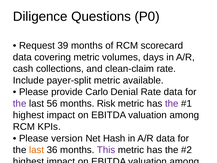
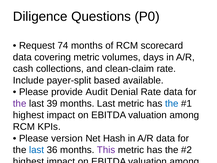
39: 39 -> 74 (63, 46)
payer-split metric: metric -> based (107, 80)
Carlo: Carlo -> Audit (97, 92)
56: 56 -> 39 (52, 103)
months Risk: Risk -> Last (106, 103)
the colour: purple -> blue (172, 103)
last colour: orange -> blue (37, 150)
